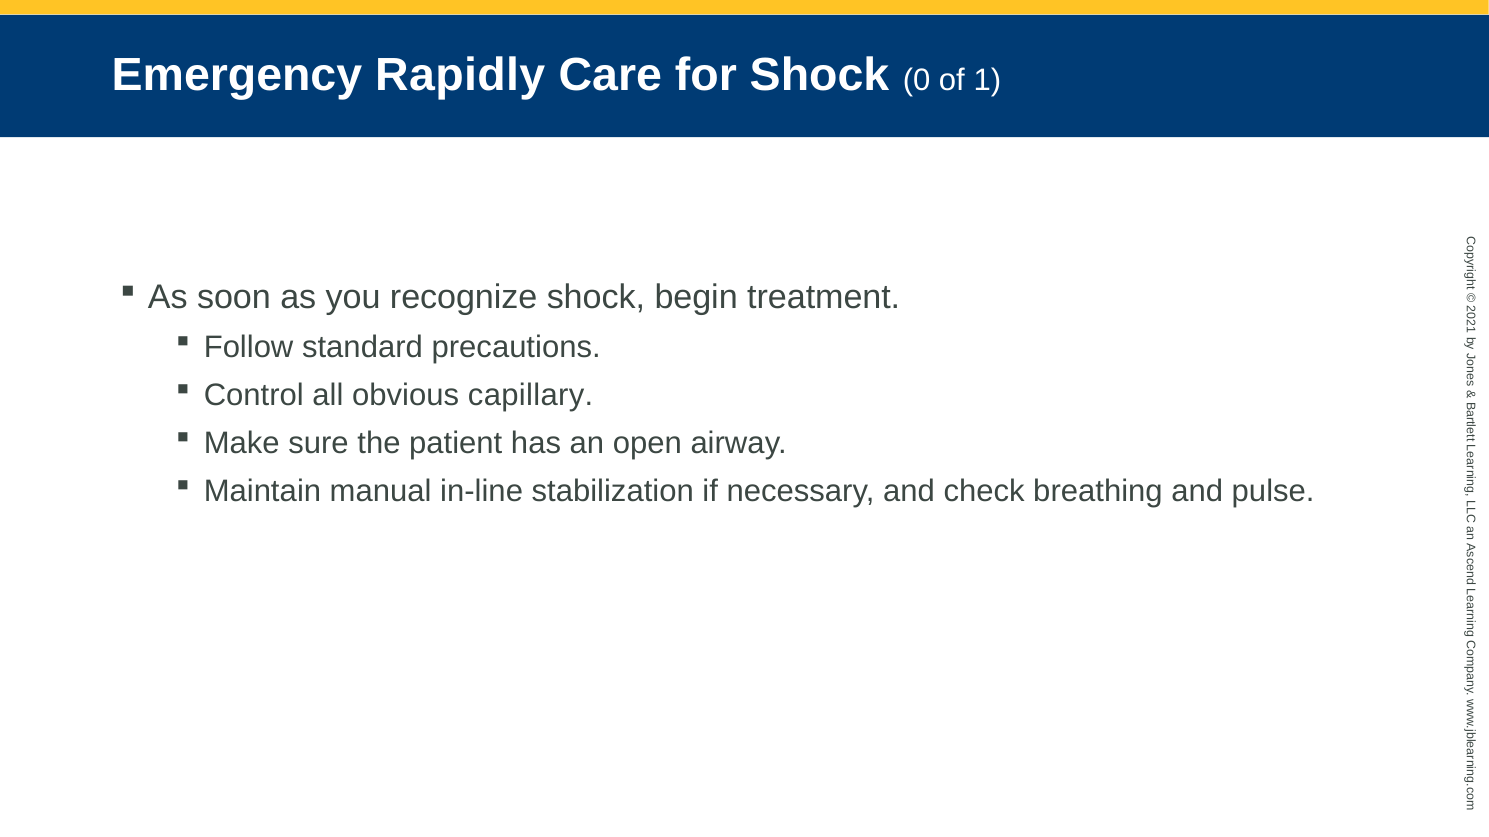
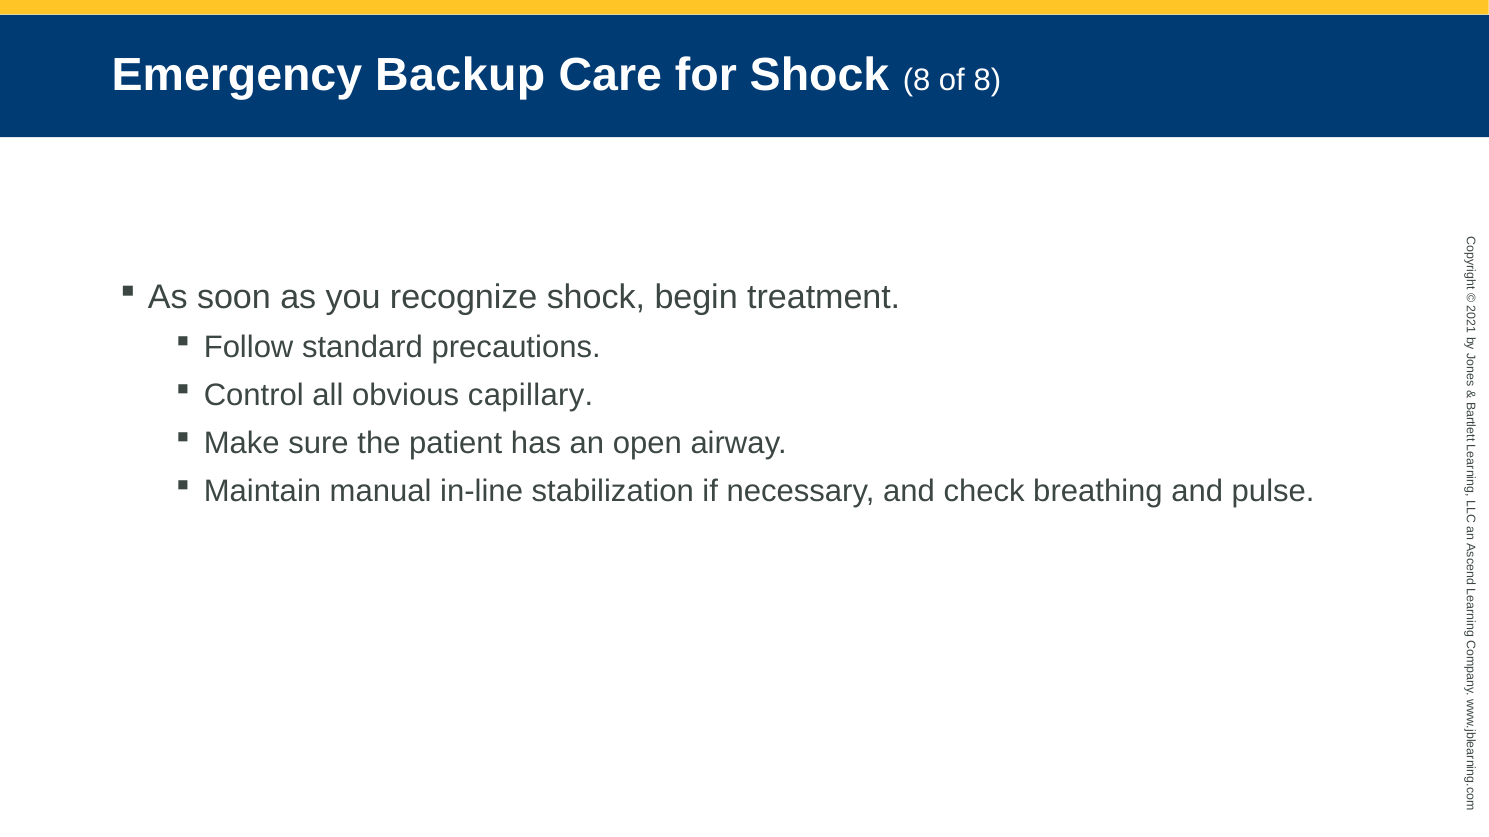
Rapidly: Rapidly -> Backup (460, 75)
Shock 0: 0 -> 8 (917, 80)
of 1: 1 -> 8 (987, 80)
